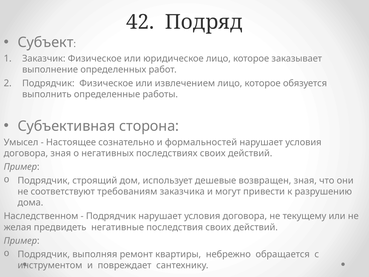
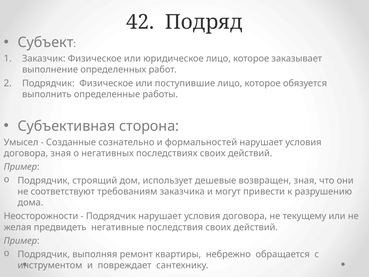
извлечением: извлечением -> поступившие (185, 83)
Настоящее: Настоящее -> Созданные (71, 142)
Наследственном: Наследственном -> Неосторожности (41, 216)
